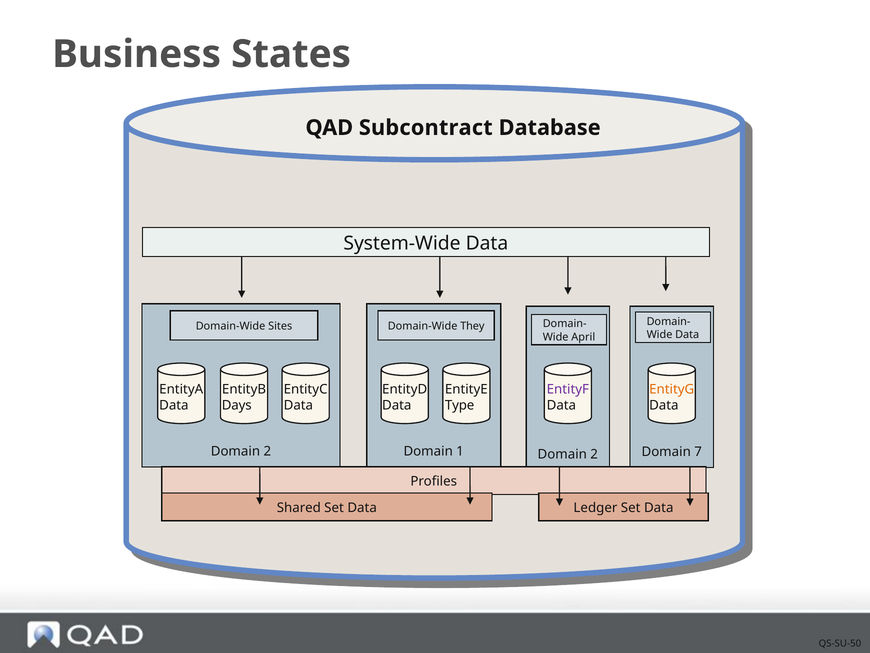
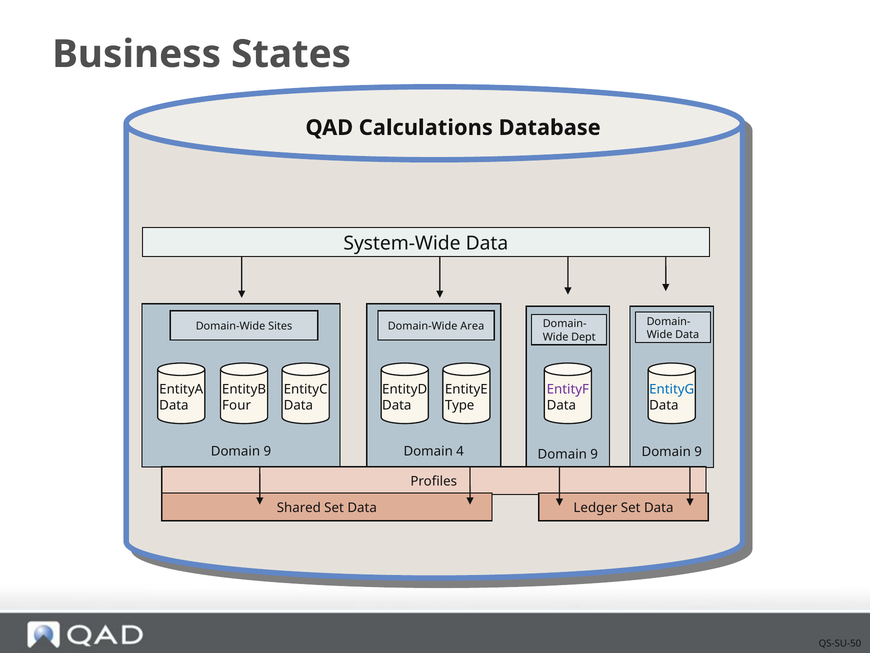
Subcontract: Subcontract -> Calculations (426, 128)
They: They -> Area (472, 326)
April: April -> Dept (583, 337)
EntityG colour: orange -> blue (672, 389)
Days: Days -> Four (237, 405)
2: 2 -> 9 (267, 451)
1: 1 -> 4 (460, 451)
2: 2 -> 9 (594, 454)
7: 7 -> 9 (698, 451)
